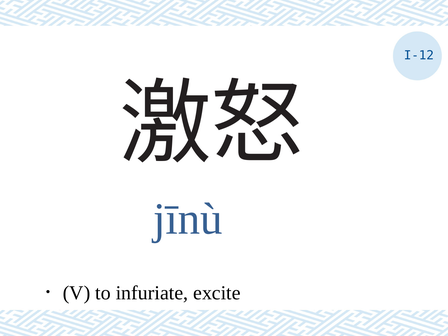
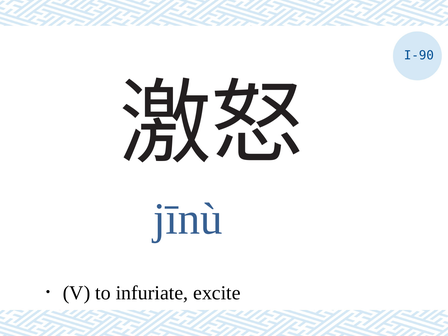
I-12: I-12 -> I-90 (419, 55)
